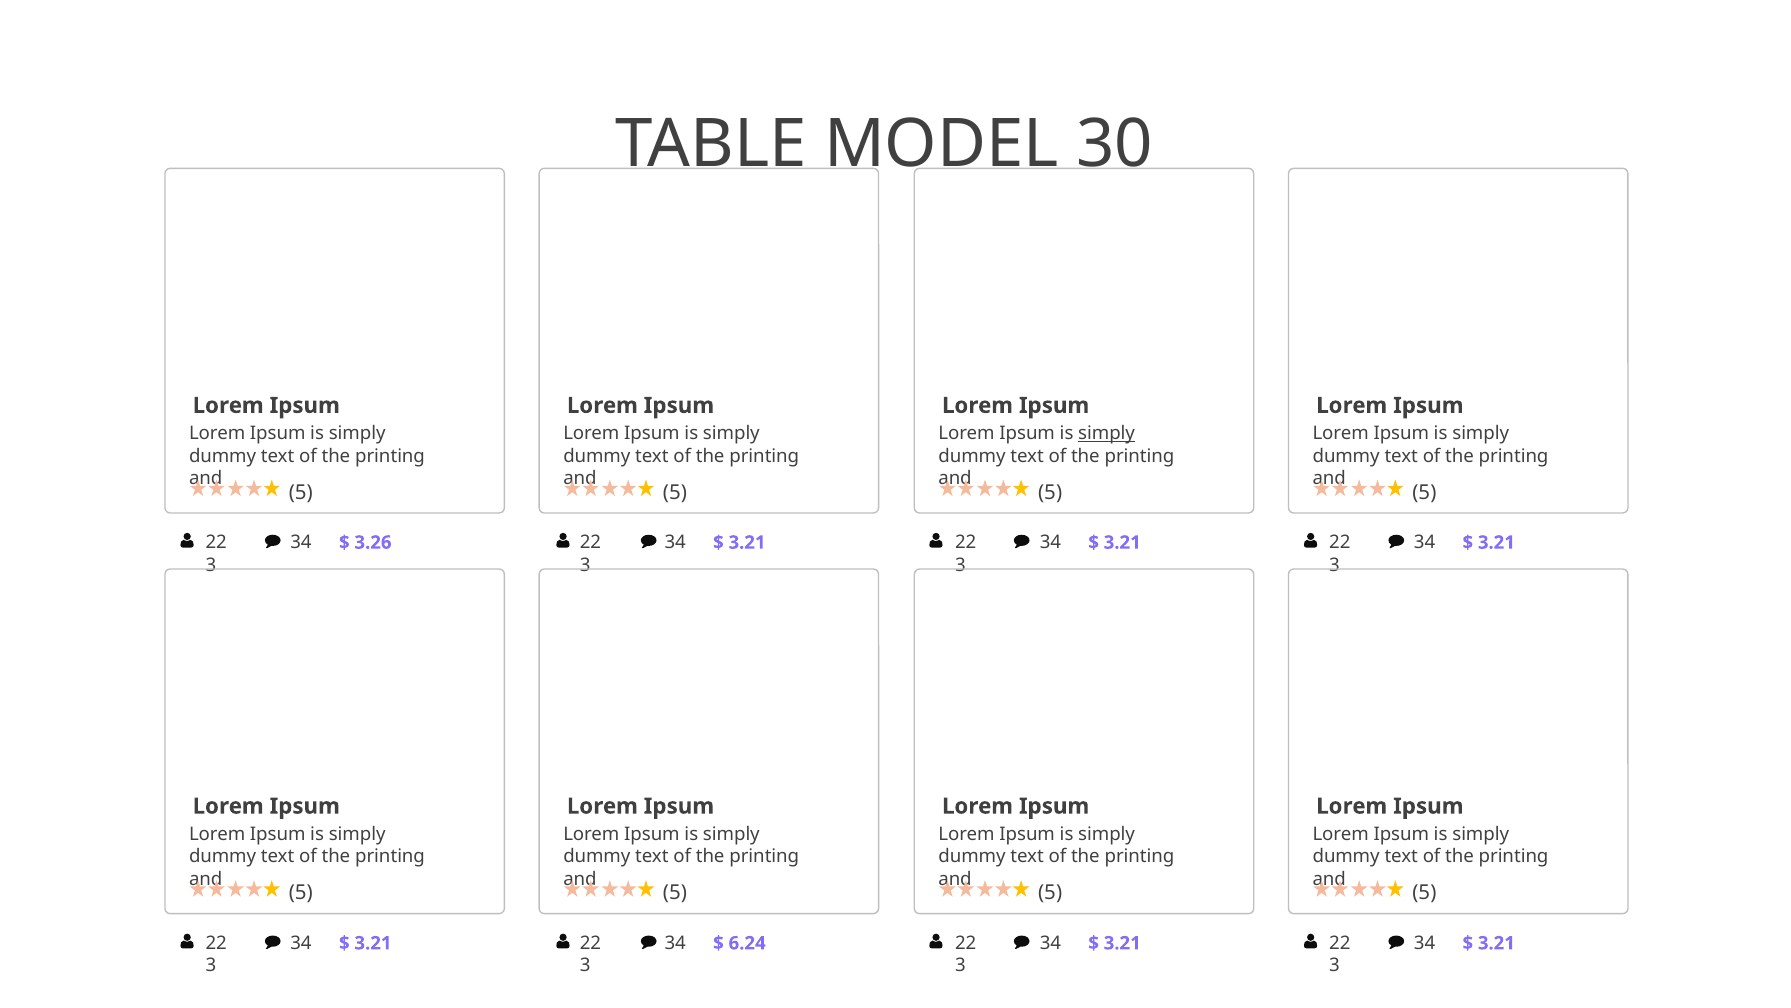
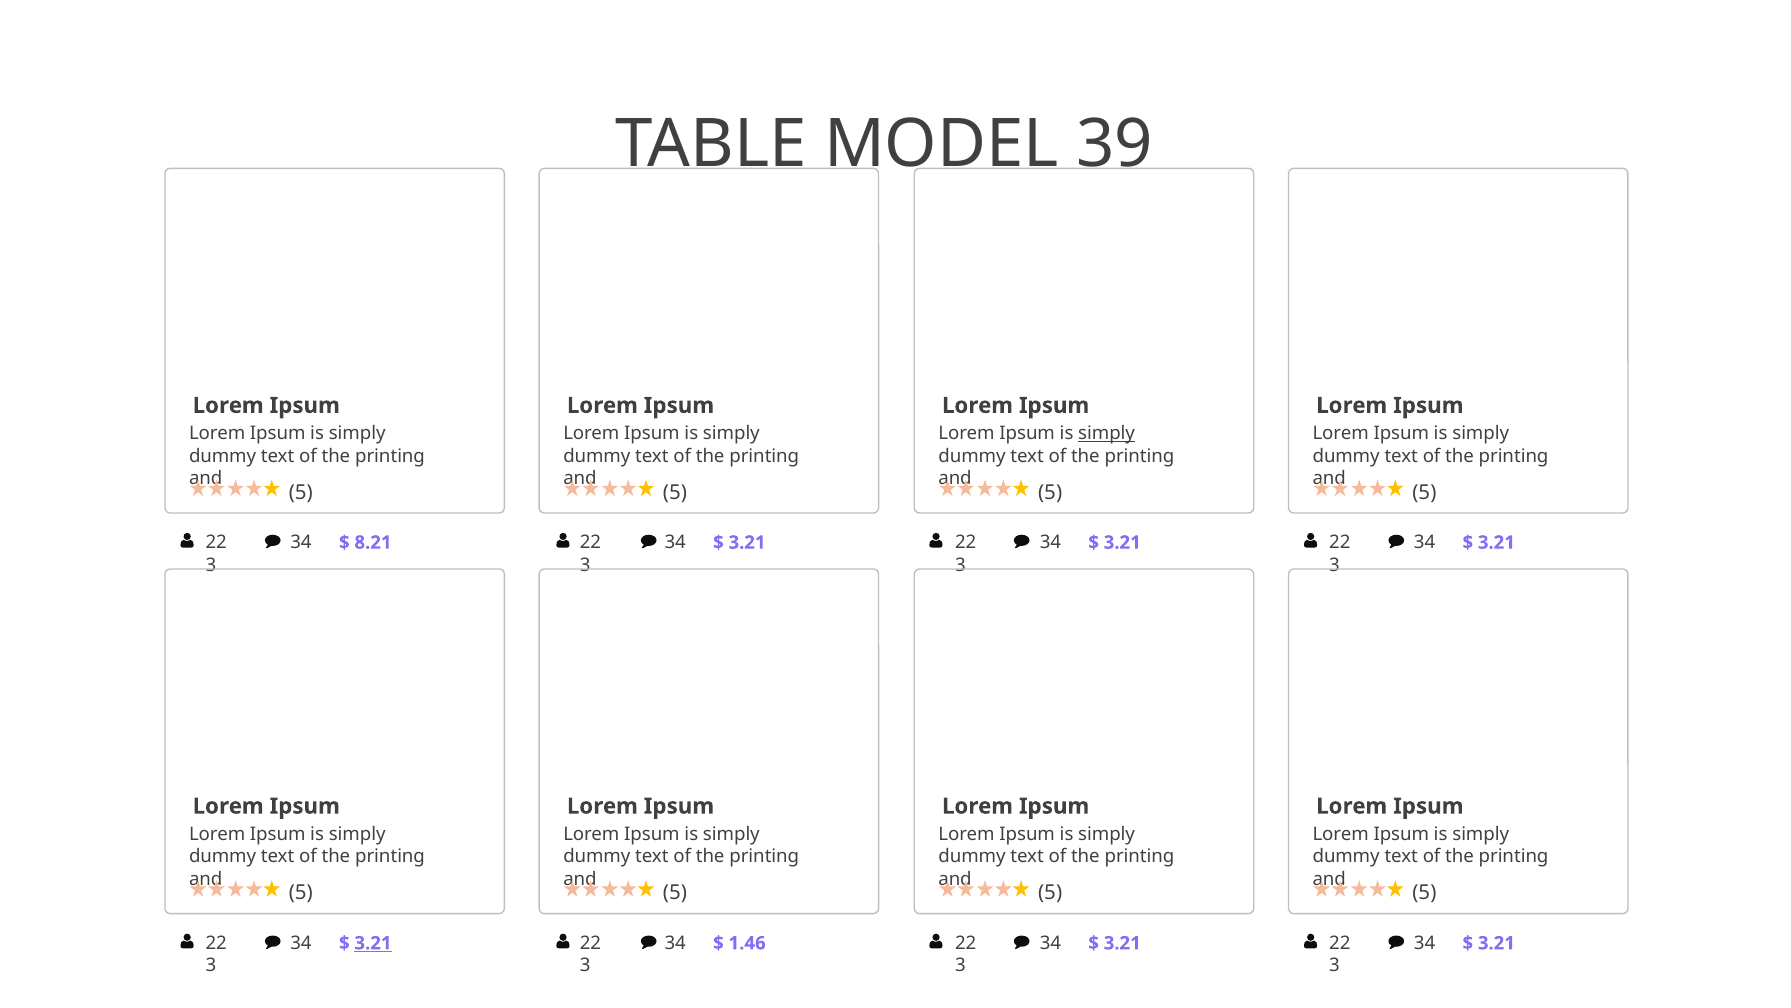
30: 30 -> 39 (1115, 145)
3.26: 3.26 -> 8.21 (373, 542)
3.21 underline: none -> present (373, 943)
6.24: 6.24 -> 1.46 (747, 943)
